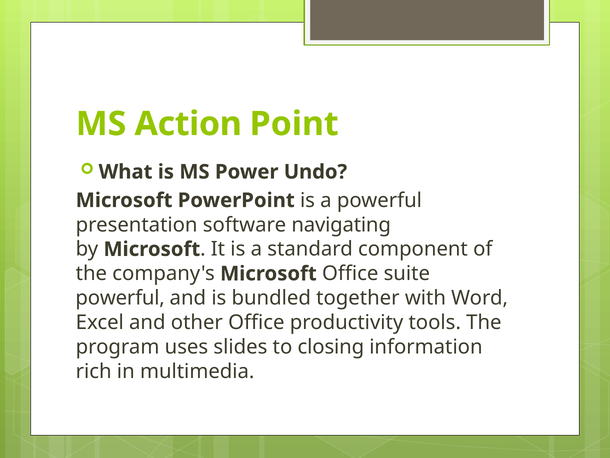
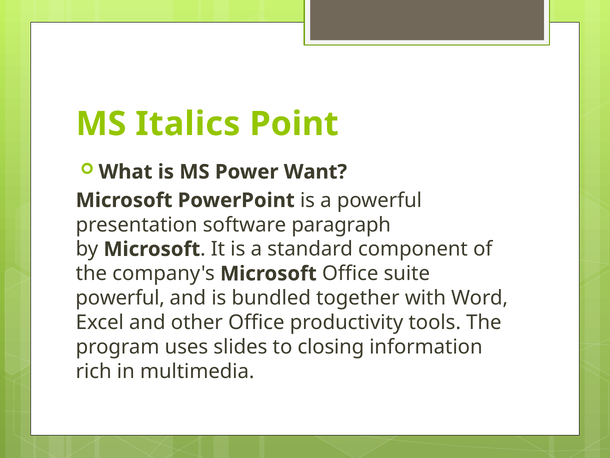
Action: Action -> Italics (188, 124)
Undo: Undo -> Want (315, 172)
navigating: navigating -> paragraph (341, 225)
